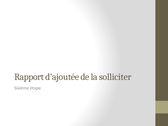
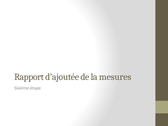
solliciter: solliciter -> mesures (115, 77)
